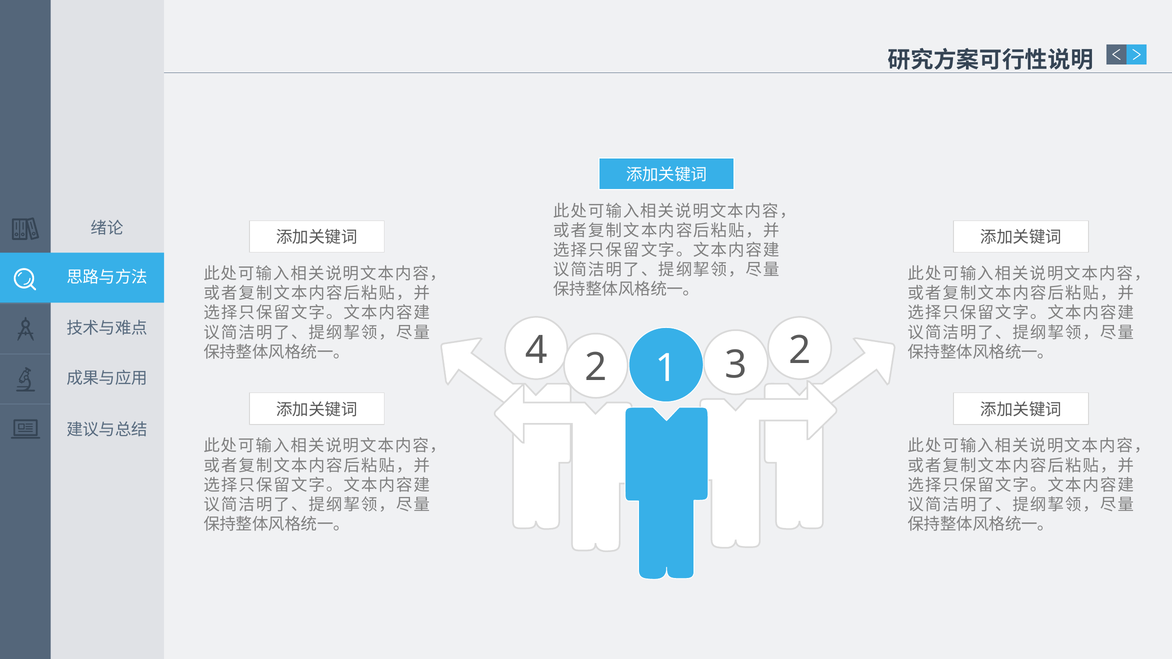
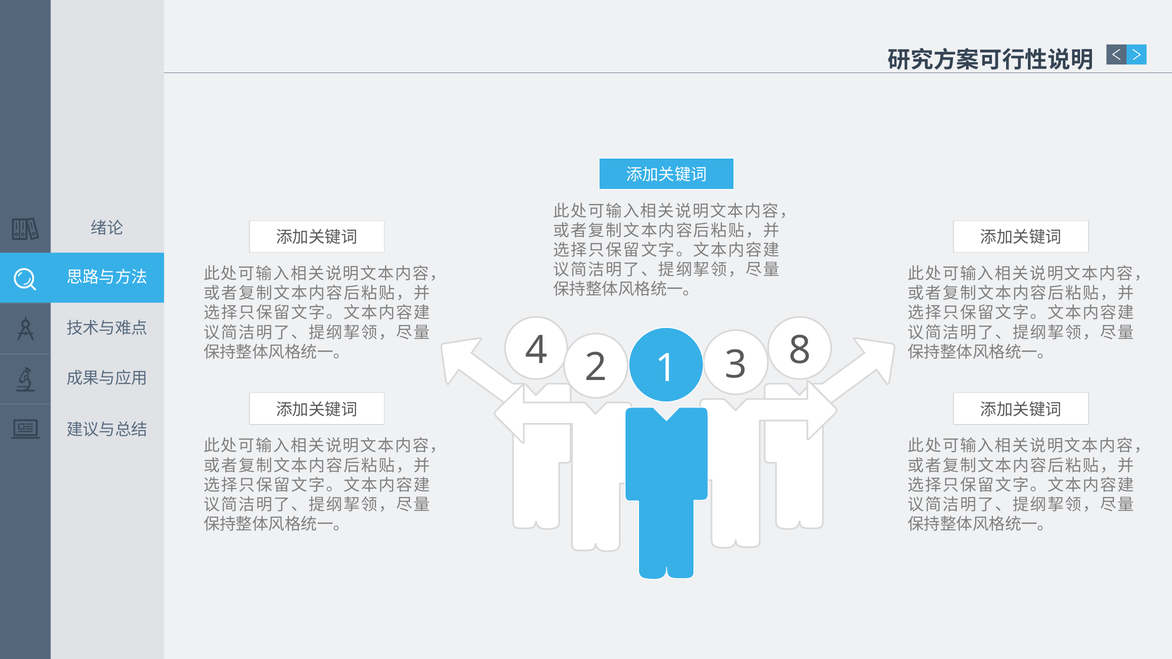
4 2: 2 -> 8 (800, 351)
